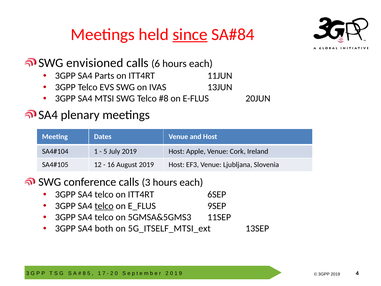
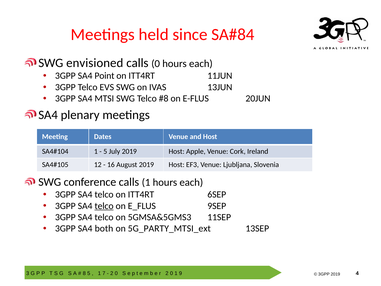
since underline: present -> none (190, 35)
calls 6: 6 -> 0 (156, 64)
Parts: Parts -> Point (104, 76)
calls 3: 3 -> 1 (146, 182)
5G_ITSELF_MTSI_ext: 5G_ITSELF_MTSI_ext -> 5G_PARTY_MTSI_ext (169, 228)
